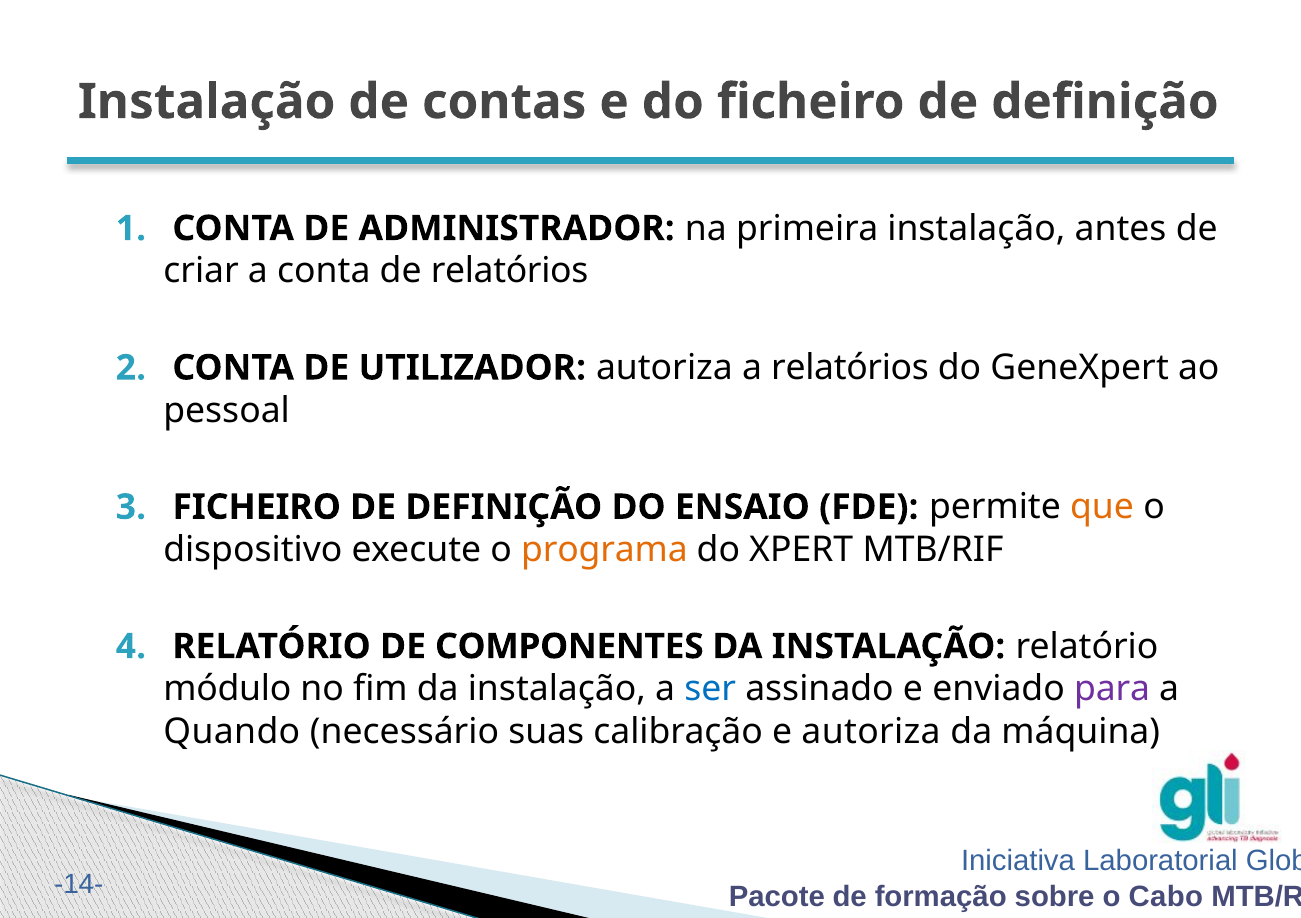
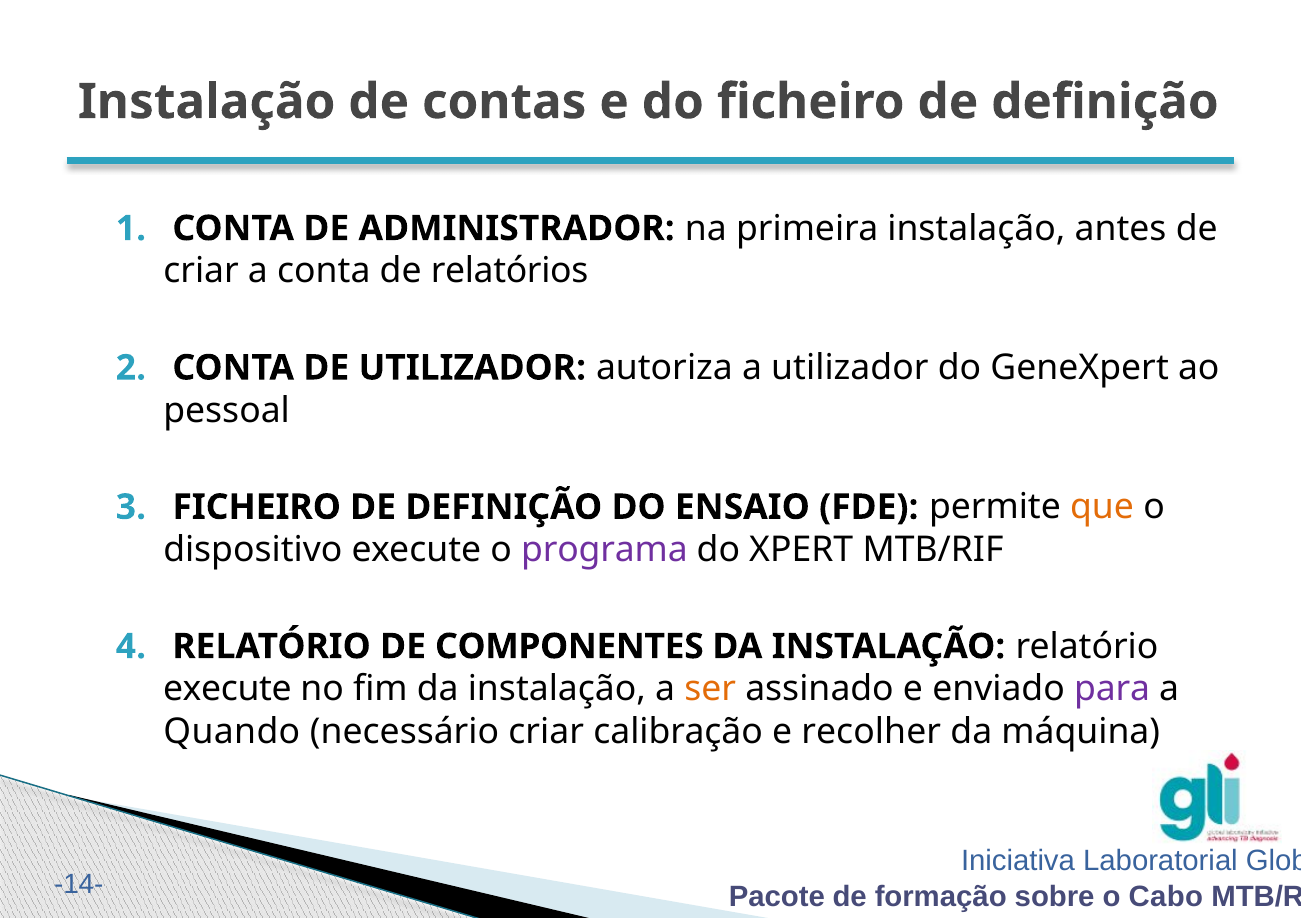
a relatórios: relatórios -> utilizador (850, 368)
programa colour: orange -> purple (604, 550)
módulo: módulo -> execute (227, 689)
ser colour: blue -> orange (710, 689)
necessário suas: suas -> criar (546, 732)
e autoriza: autoriza -> recolher (871, 732)
